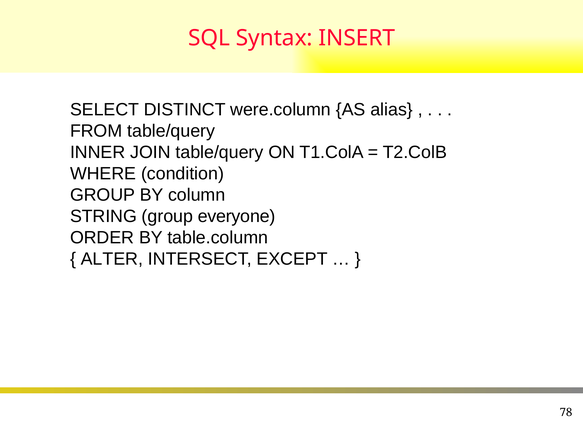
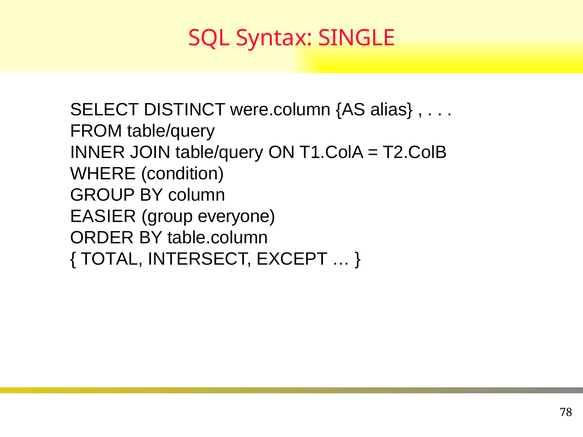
INSERT: INSERT -> SINGLE (357, 38)
STRING: STRING -> EASIER (103, 217)
ALTER: ALTER -> TOTAL (112, 259)
